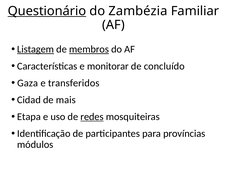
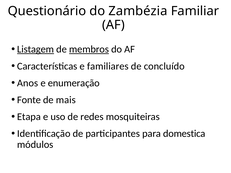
Questionário underline: present -> none (47, 11)
monitorar: monitorar -> familiares (108, 66)
Gaza: Gaza -> Anos (28, 83)
transferidos: transferidos -> enumeração (74, 83)
Cidad: Cidad -> Fonte (29, 100)
redes underline: present -> none (92, 117)
províncias: províncias -> domestica (184, 134)
